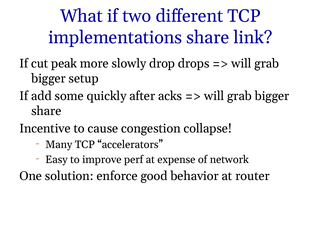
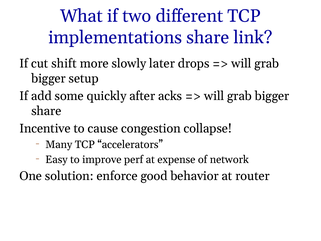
peak: peak -> shift (64, 63)
drop: drop -> later (162, 63)
